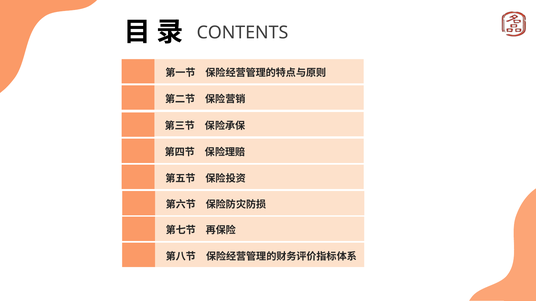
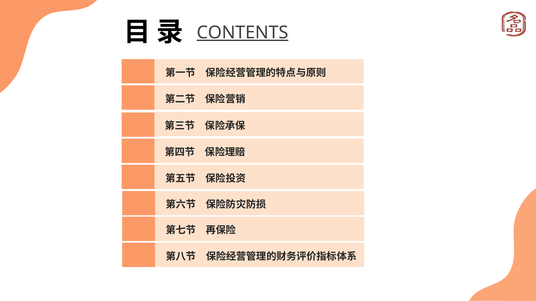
CONTENTS underline: none -> present (242, 33)
